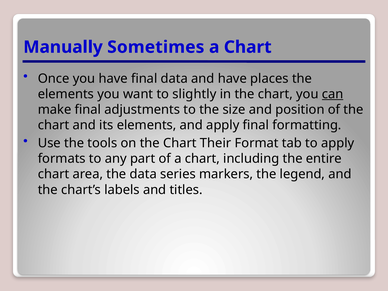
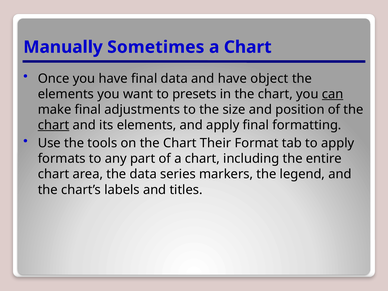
places: places -> object (269, 79)
slightly: slightly -> presets (194, 94)
chart underline: none -> present (54, 125)
